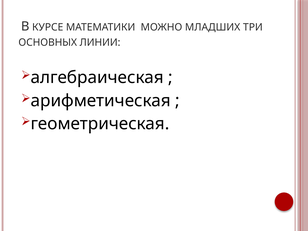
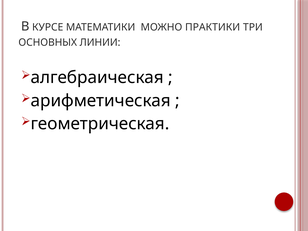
МЛАДШИХ: МЛАДШИХ -> ПРАКТИКИ (213, 27)
